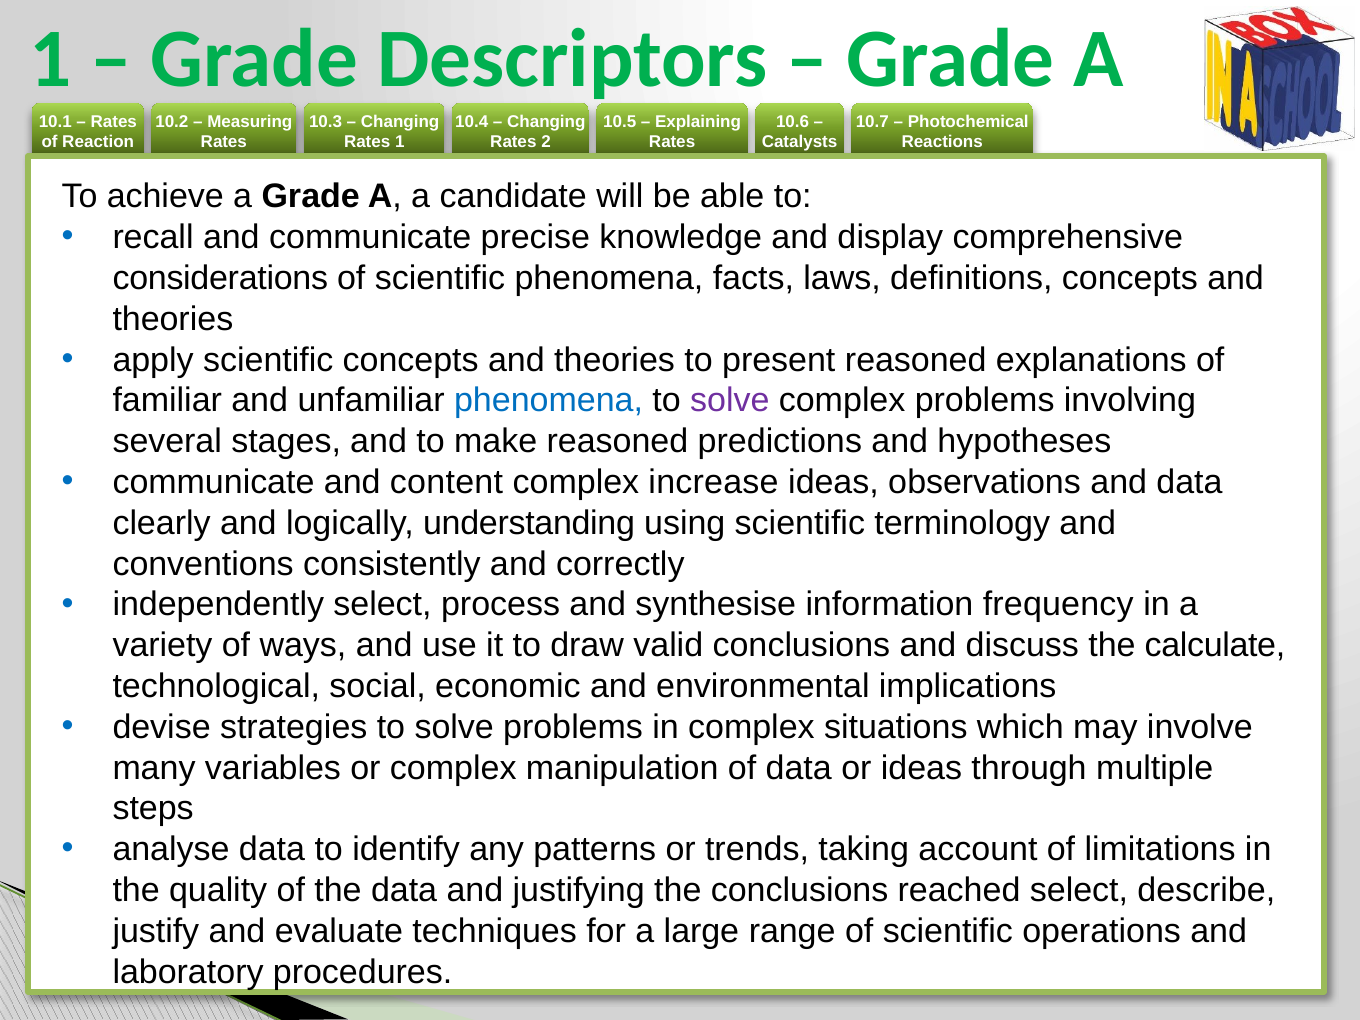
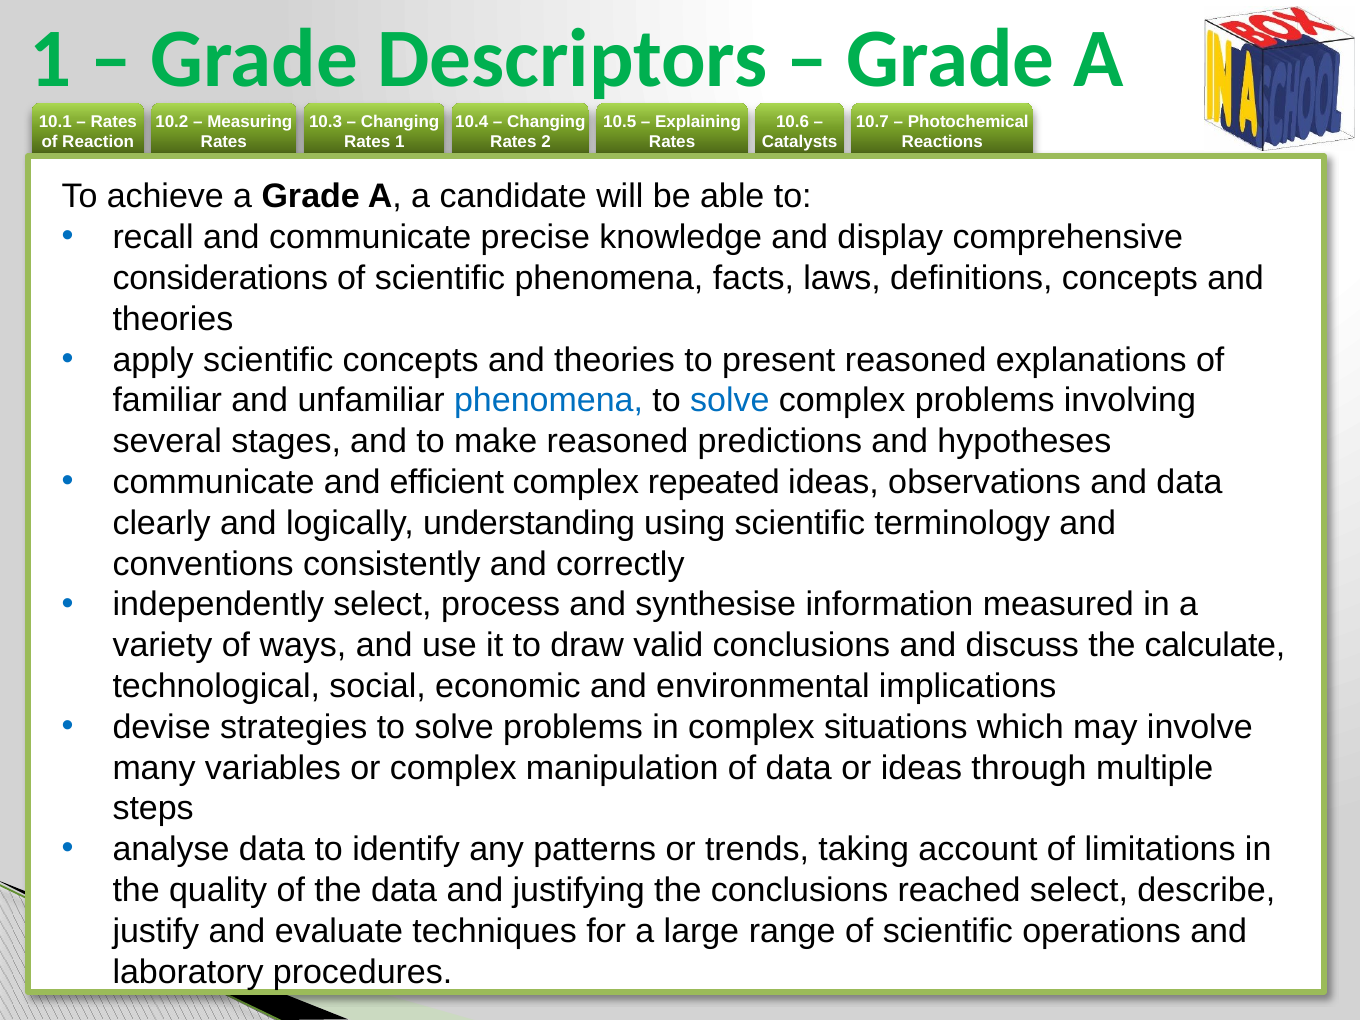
solve colour: purple -> blue (730, 401)
content: content -> efficient (447, 482)
increase: increase -> repeated (714, 482)
frequency: frequency -> measured (1058, 605)
